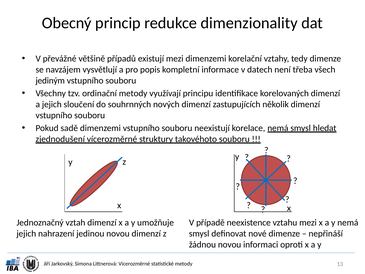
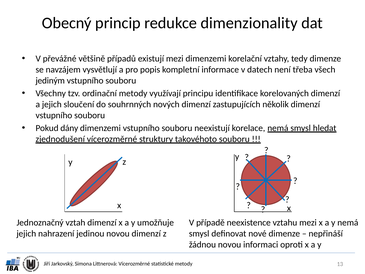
sadě: sadě -> dány (69, 128)
